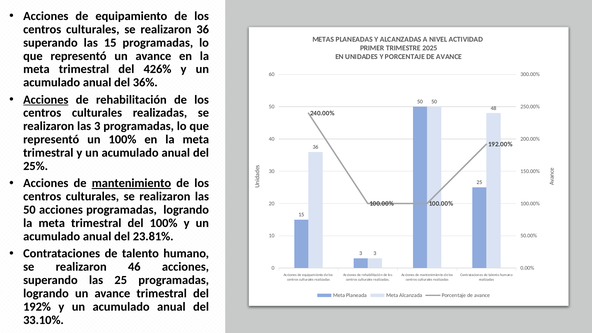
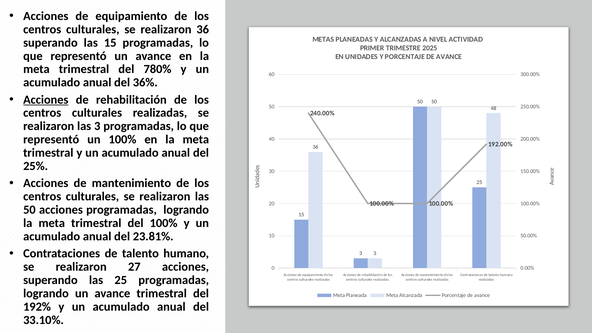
426%: 426% -> 780% (157, 69)
mantenimiento underline: present -> none (131, 183)
46: 46 -> 27 (134, 267)
